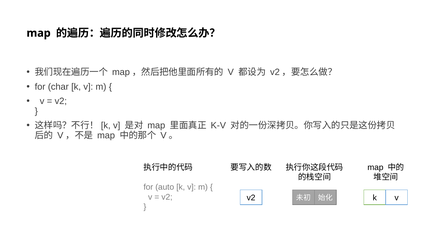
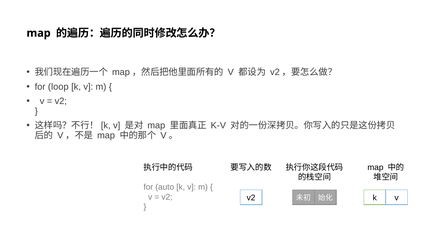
char: char -> loop (58, 87)
